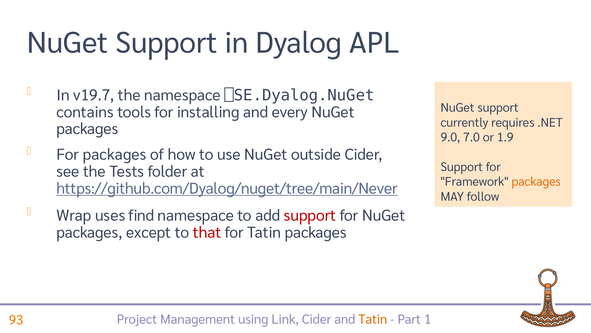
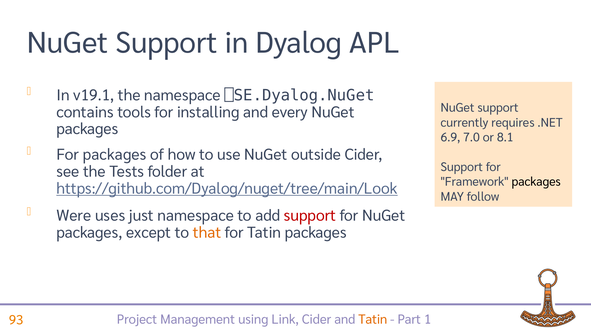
v19.7: v19.7 -> v19.1 (94, 95)
9.0: 9.0 -> 6.9 (450, 137)
1.9: 1.9 -> 8.1 (505, 137)
packages colour: orange -> black (536, 182)
https://github.com/Dyalog/nuget/tree/main/Never: https://github.com/Dyalog/nuget/tree/main/Never -> https://github.com/Dyalog/nuget/tree/main/Look (227, 188)
Wrap: Wrap -> Were (74, 215)
find: find -> just (141, 215)
that colour: red -> orange (207, 232)
